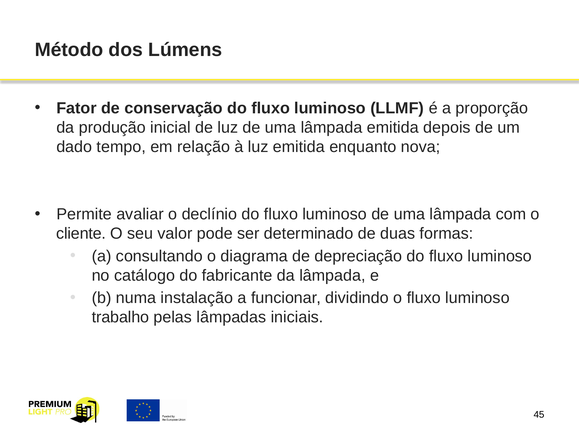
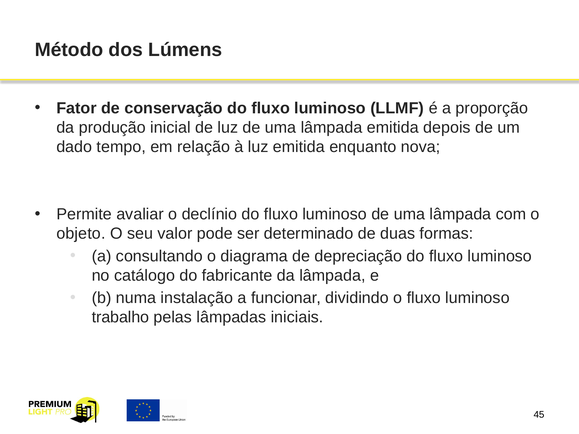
cliente: cliente -> objeto (81, 234)
